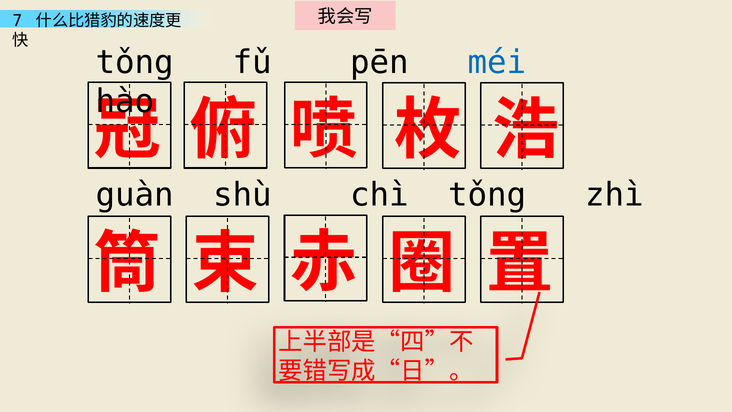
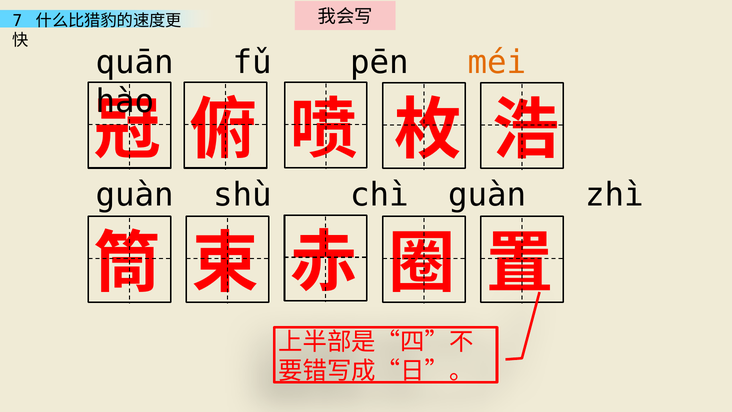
tǒng: tǒng -> quān (135, 63)
méi colour: blue -> orange (497, 63)
chì tǒng: tǒng -> guàn (487, 195)
